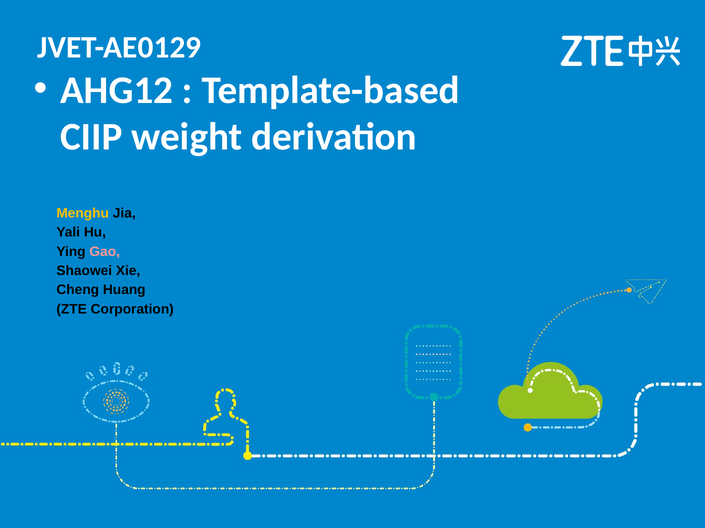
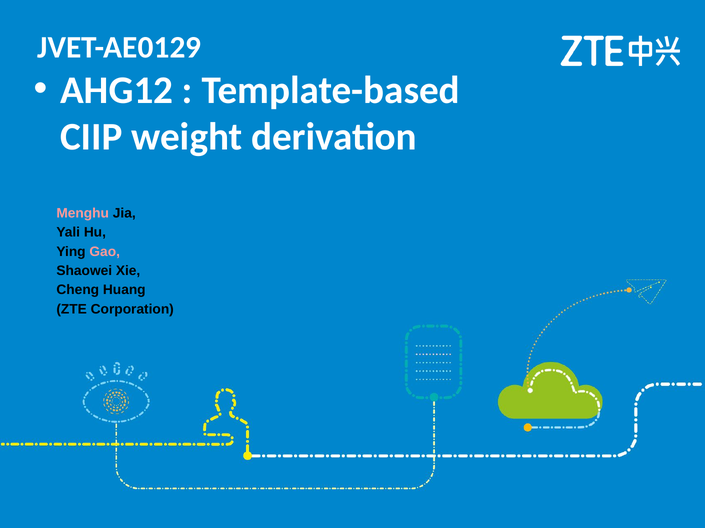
Menghu colour: yellow -> pink (83, 214)
